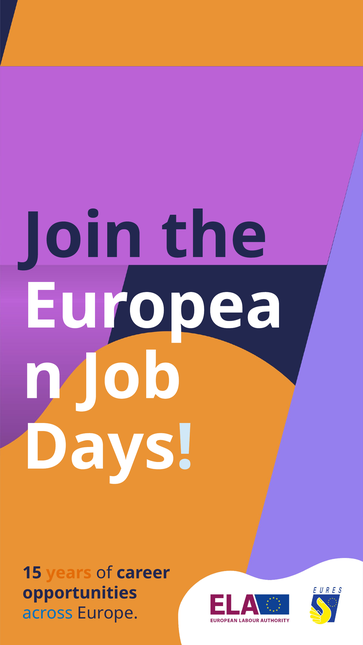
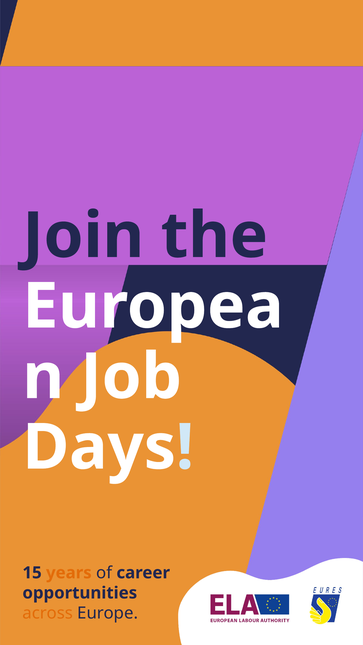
across colour: blue -> orange (48, 613)
